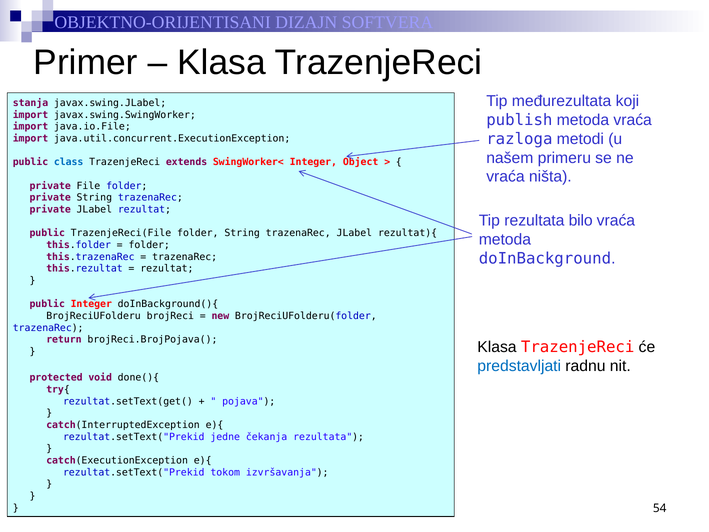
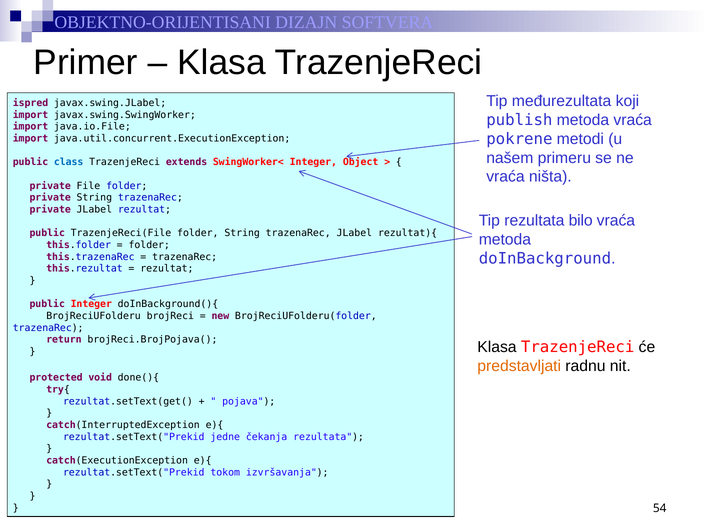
stanja: stanja -> ispred (31, 103)
razloga: razloga -> pokrene (519, 139)
predstavljati colour: blue -> orange (519, 366)
